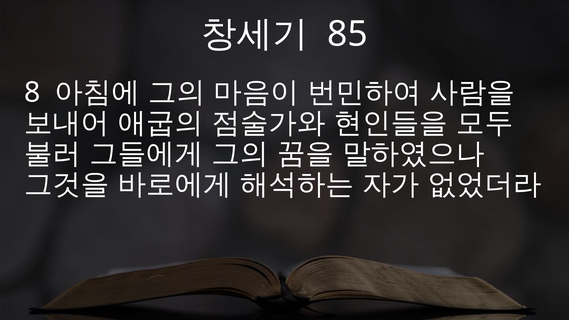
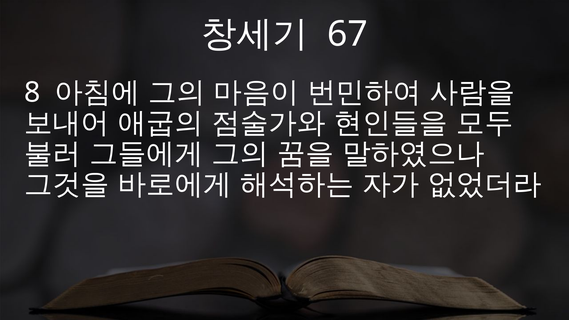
85: 85 -> 67 (347, 34)
